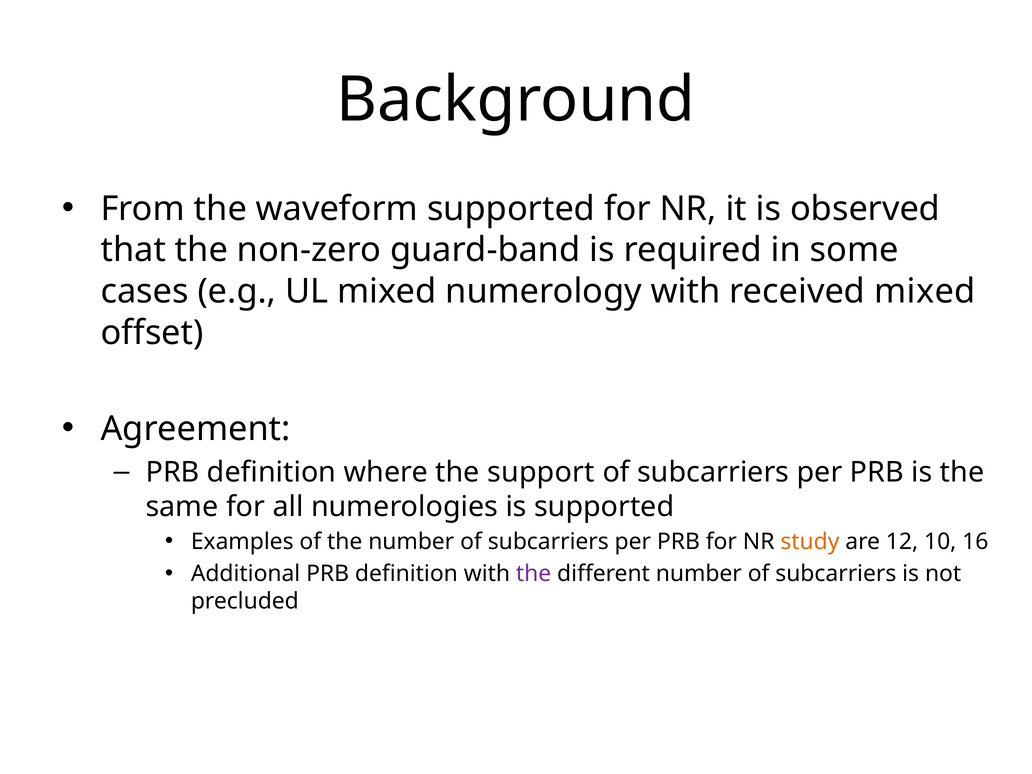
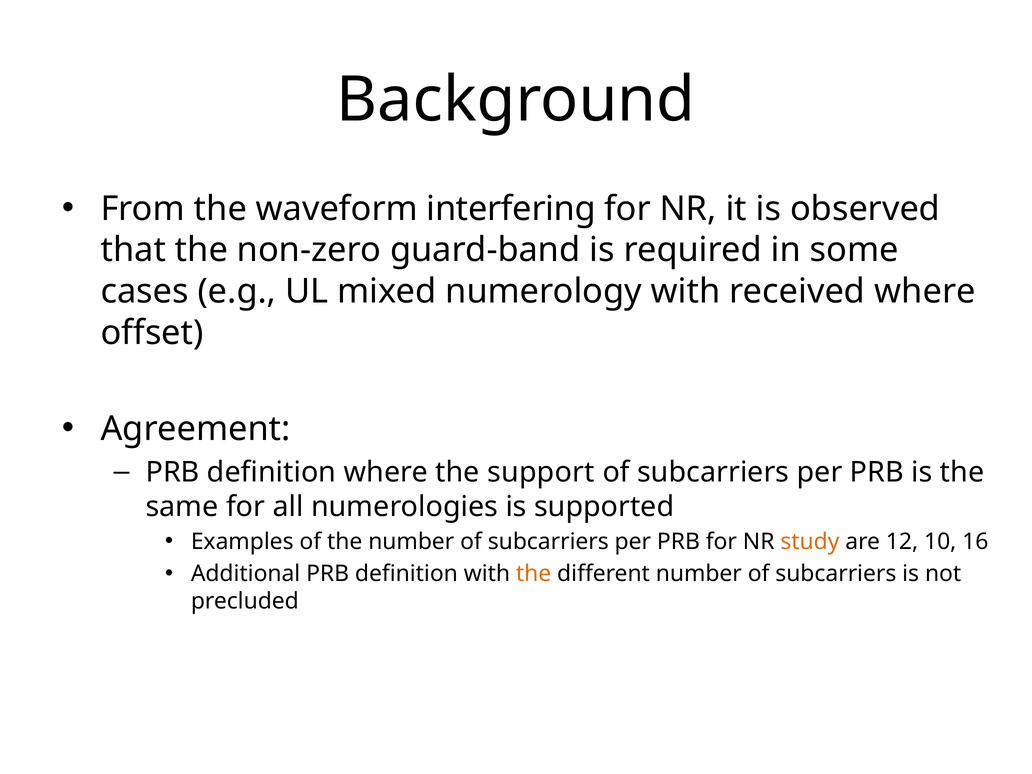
waveform supported: supported -> interfering (511, 209)
received mixed: mixed -> where (925, 291)
the colour: purple -> orange (534, 574)
